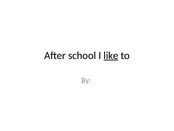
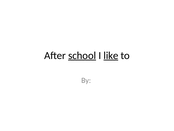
school underline: none -> present (82, 55)
